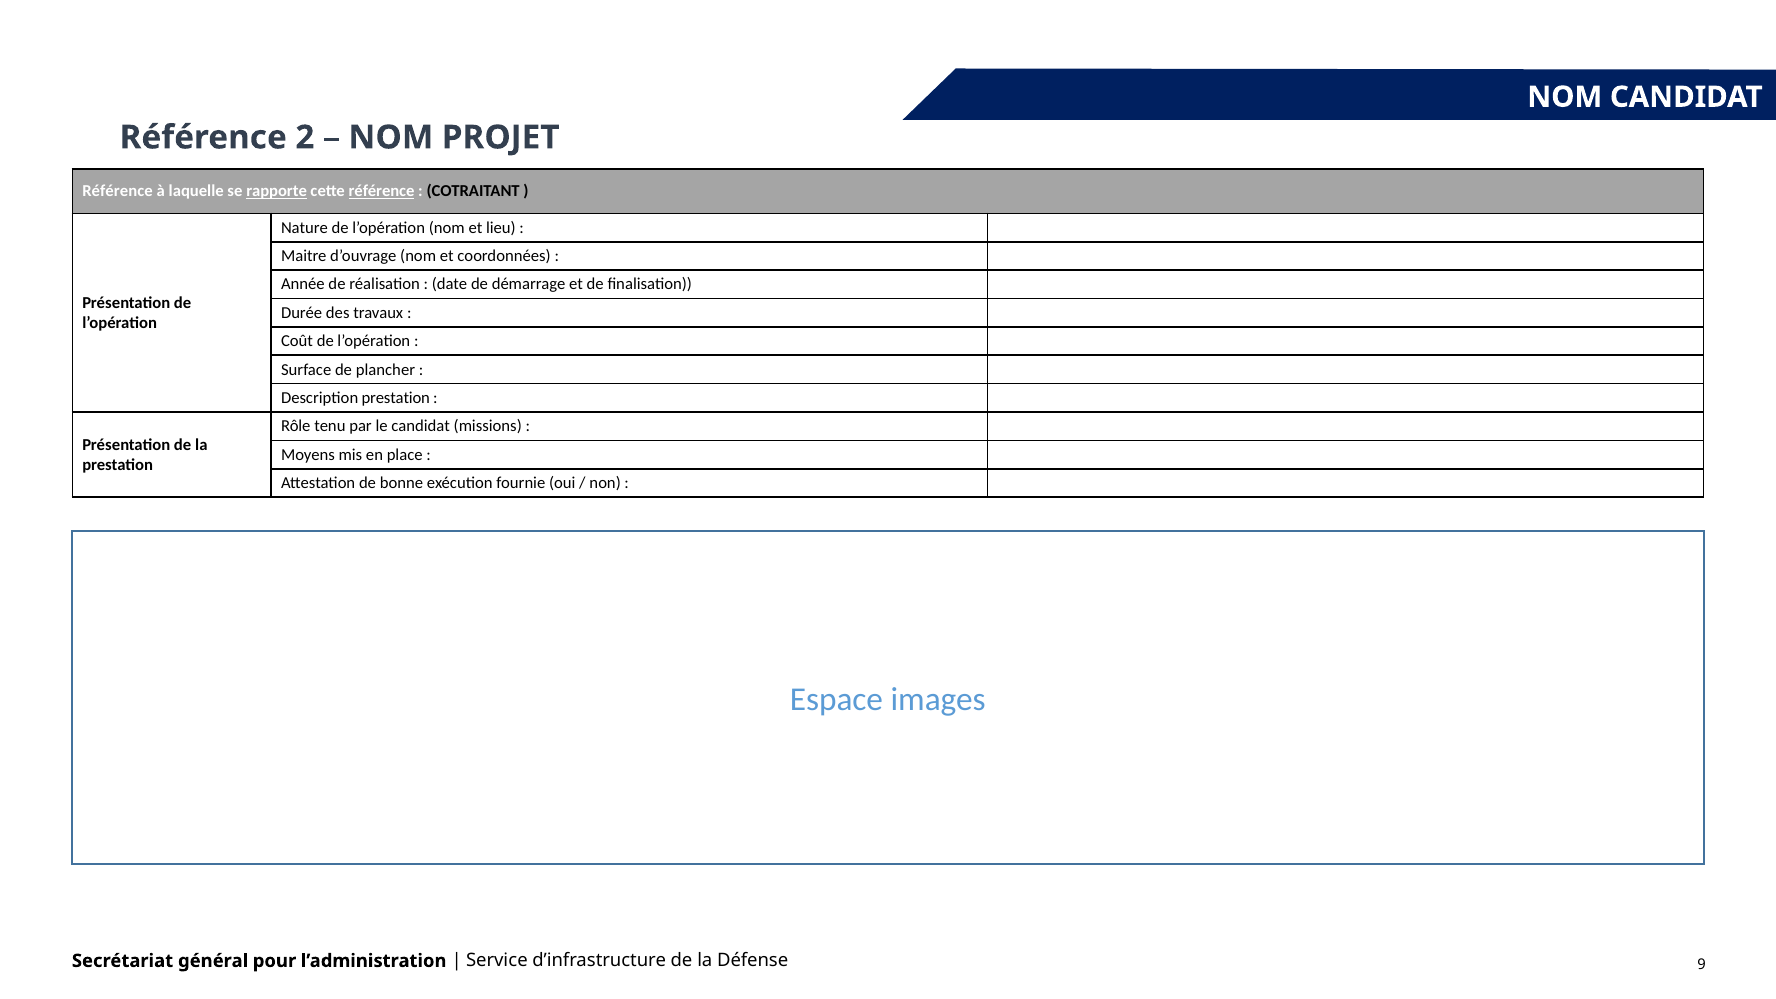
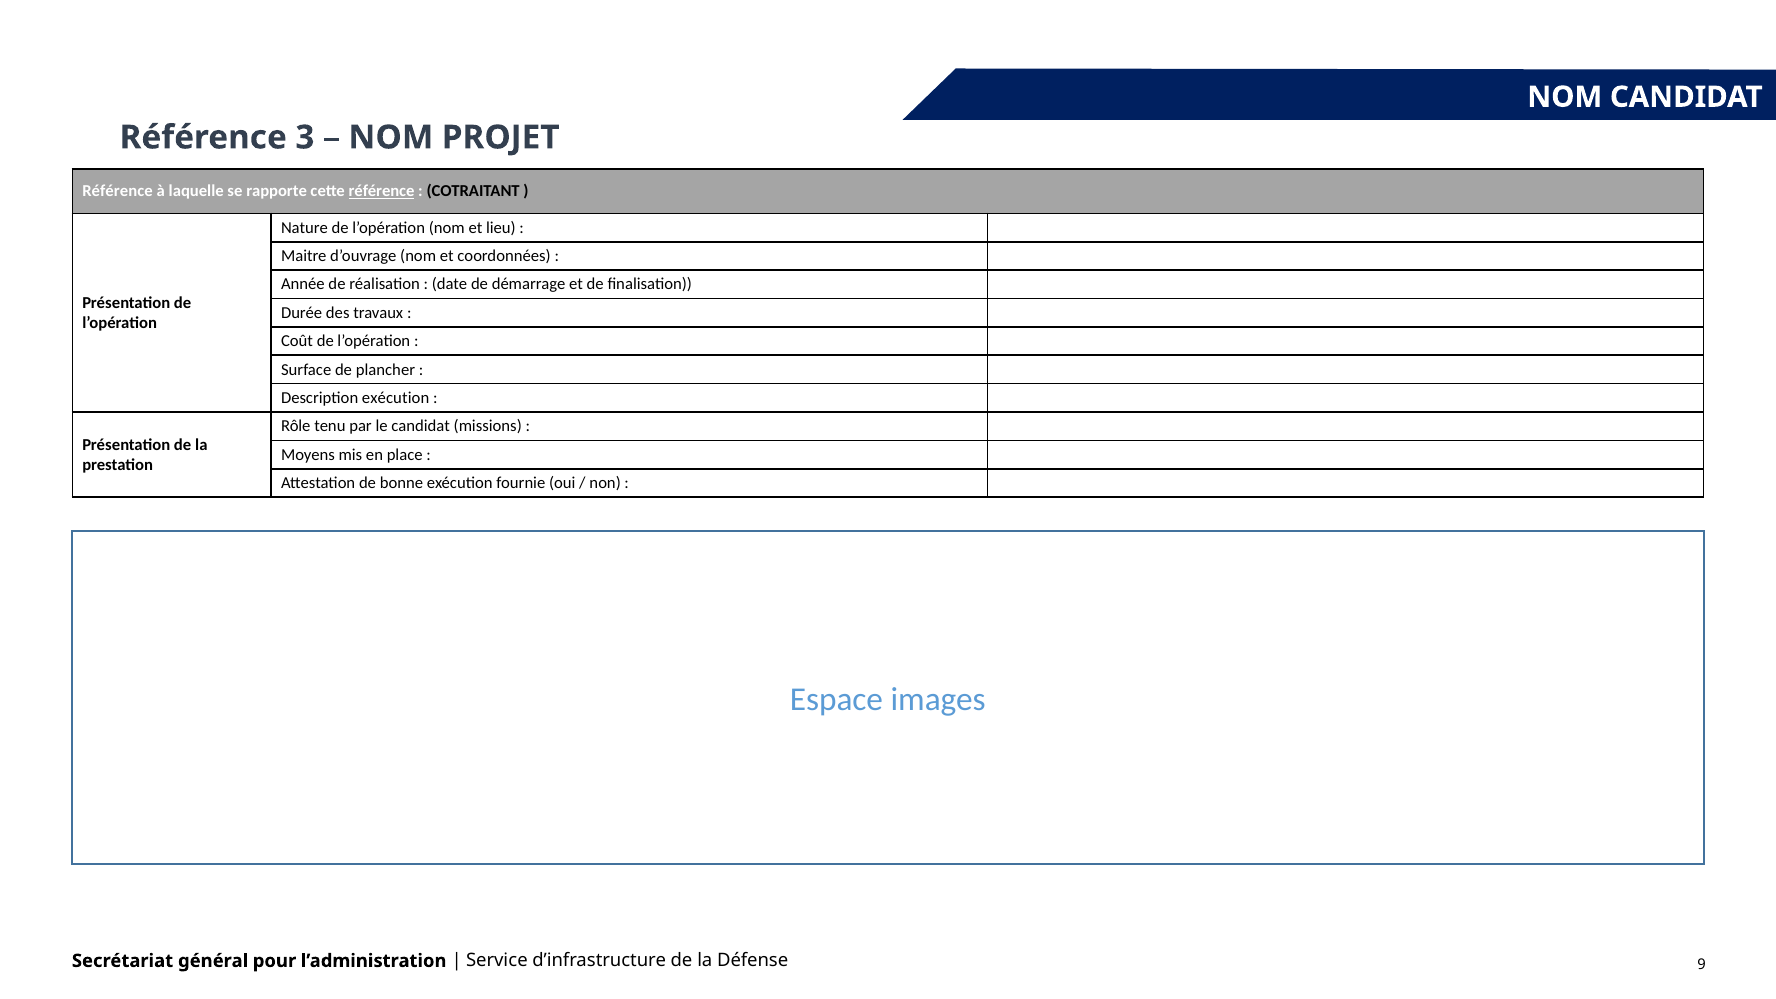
2: 2 -> 3 (305, 137)
rapporte underline: present -> none (277, 191)
Description prestation: prestation -> exécution (396, 398)
